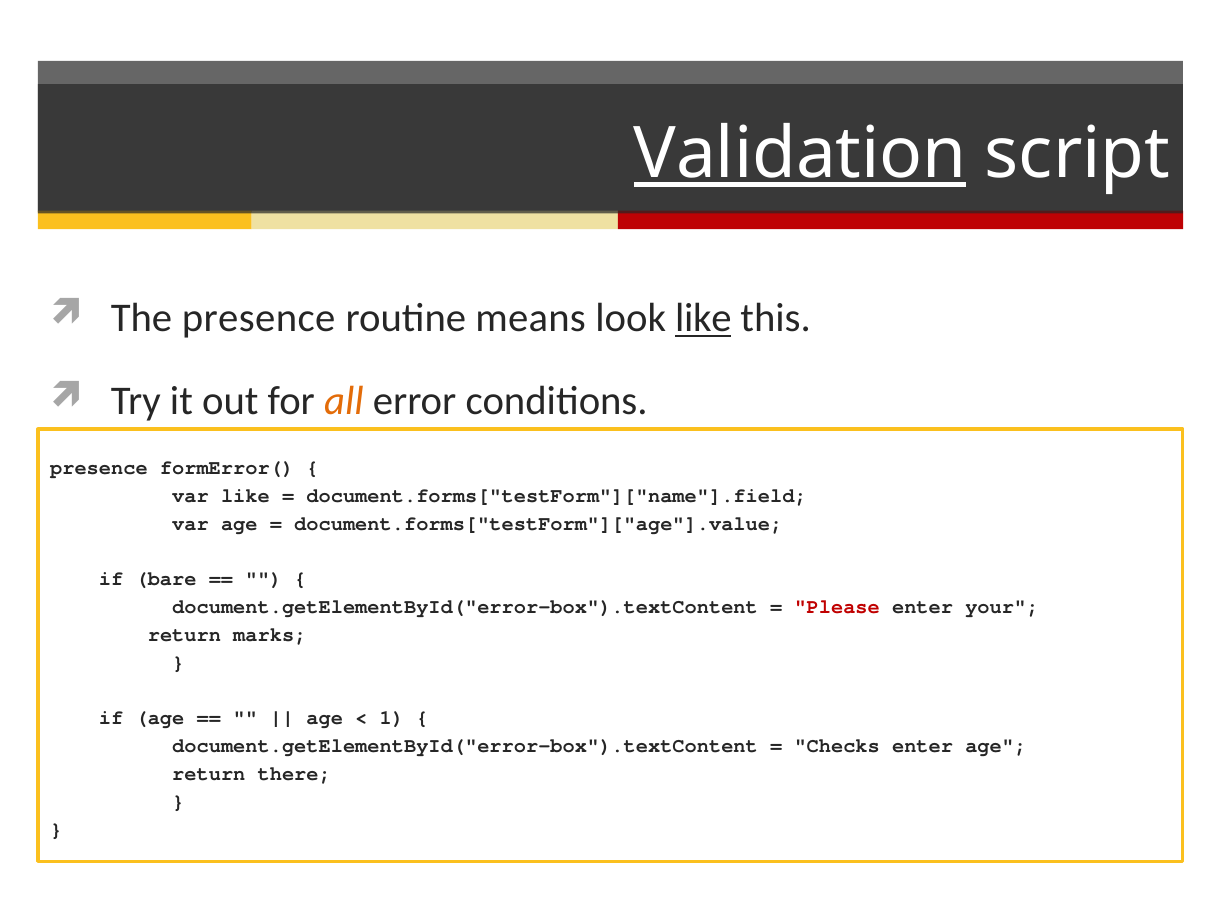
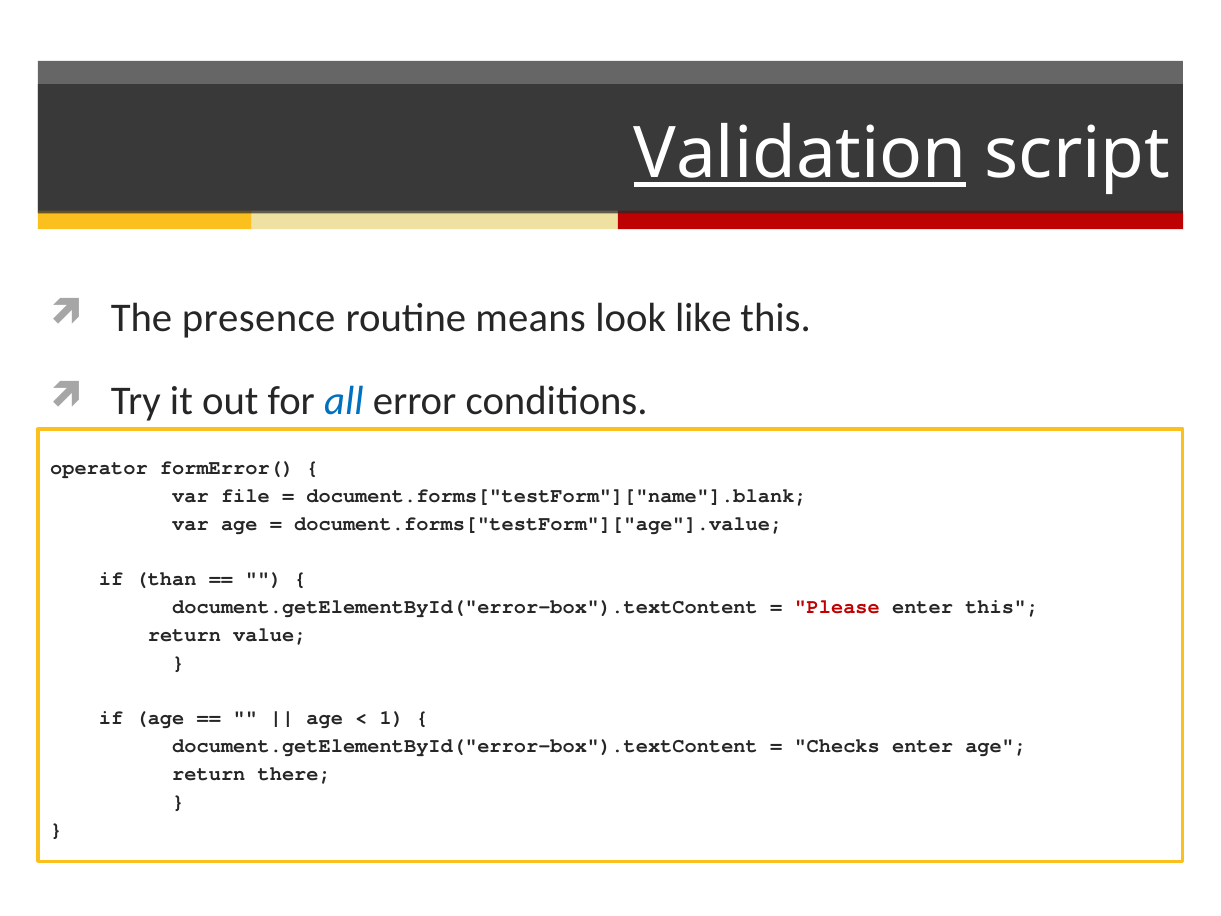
like underline: present -> none (703, 318)
all colour: orange -> blue (344, 401)
presence: presence -> operator (99, 468)
var like: like -> file (245, 495)
document.forms["testForm"]["name"].field: document.forms["testForm"]["name"].field -> document.forms["testForm"]["name"].blank (557, 495)
bare: bare -> than (166, 579)
enter your: your -> this (1002, 607)
marks: marks -> value (270, 635)
